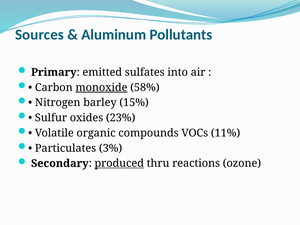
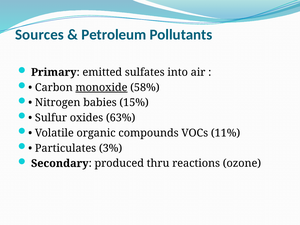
Aluminum: Aluminum -> Petroleum (114, 35)
barley: barley -> babies (100, 103)
23%: 23% -> 63% (121, 118)
produced underline: present -> none (119, 163)
